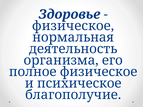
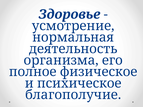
физическое: физическое -> усмотрение (73, 26)
